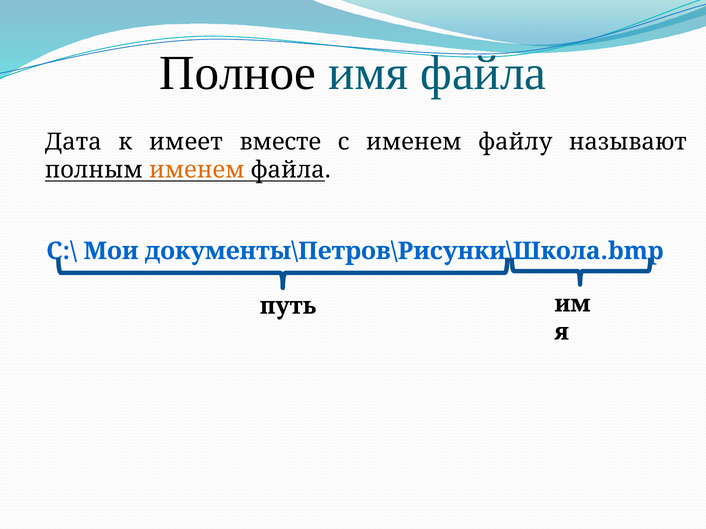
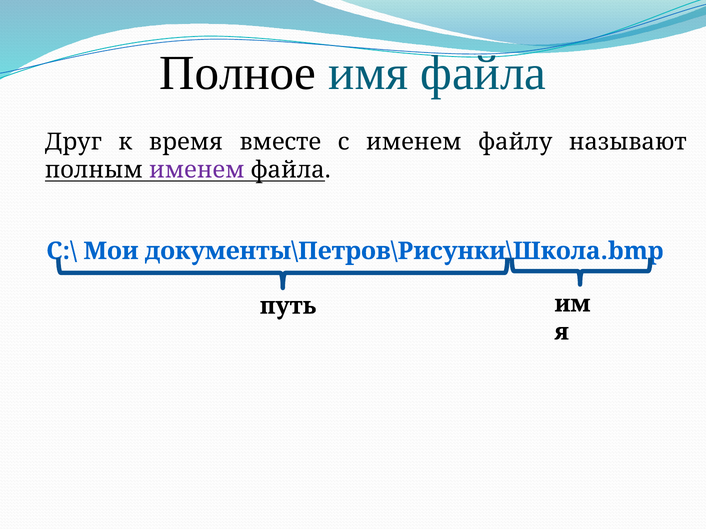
Дата: Дата -> Друг (73, 142)
имеет: имеет -> время (186, 142)
именем colour: orange -> purple (197, 170)
